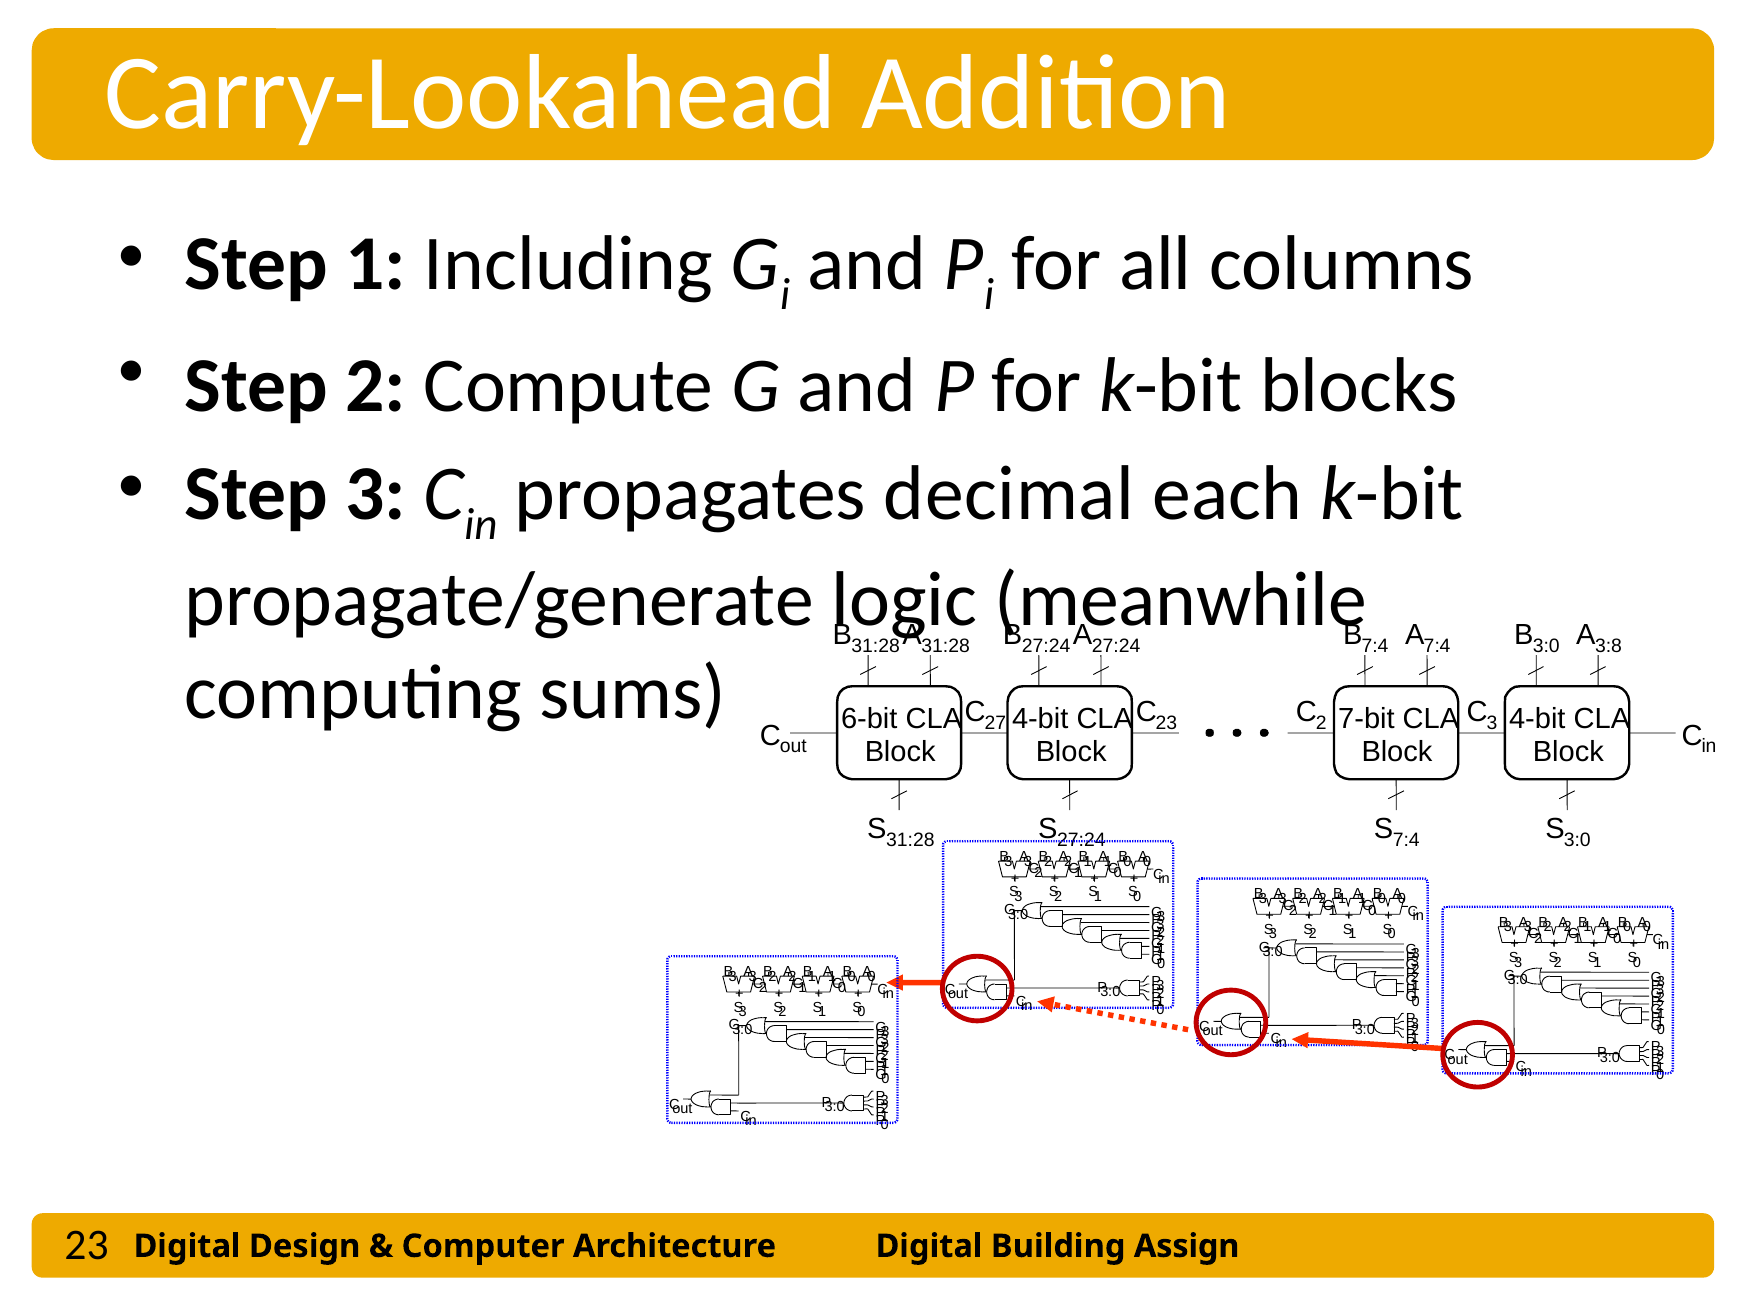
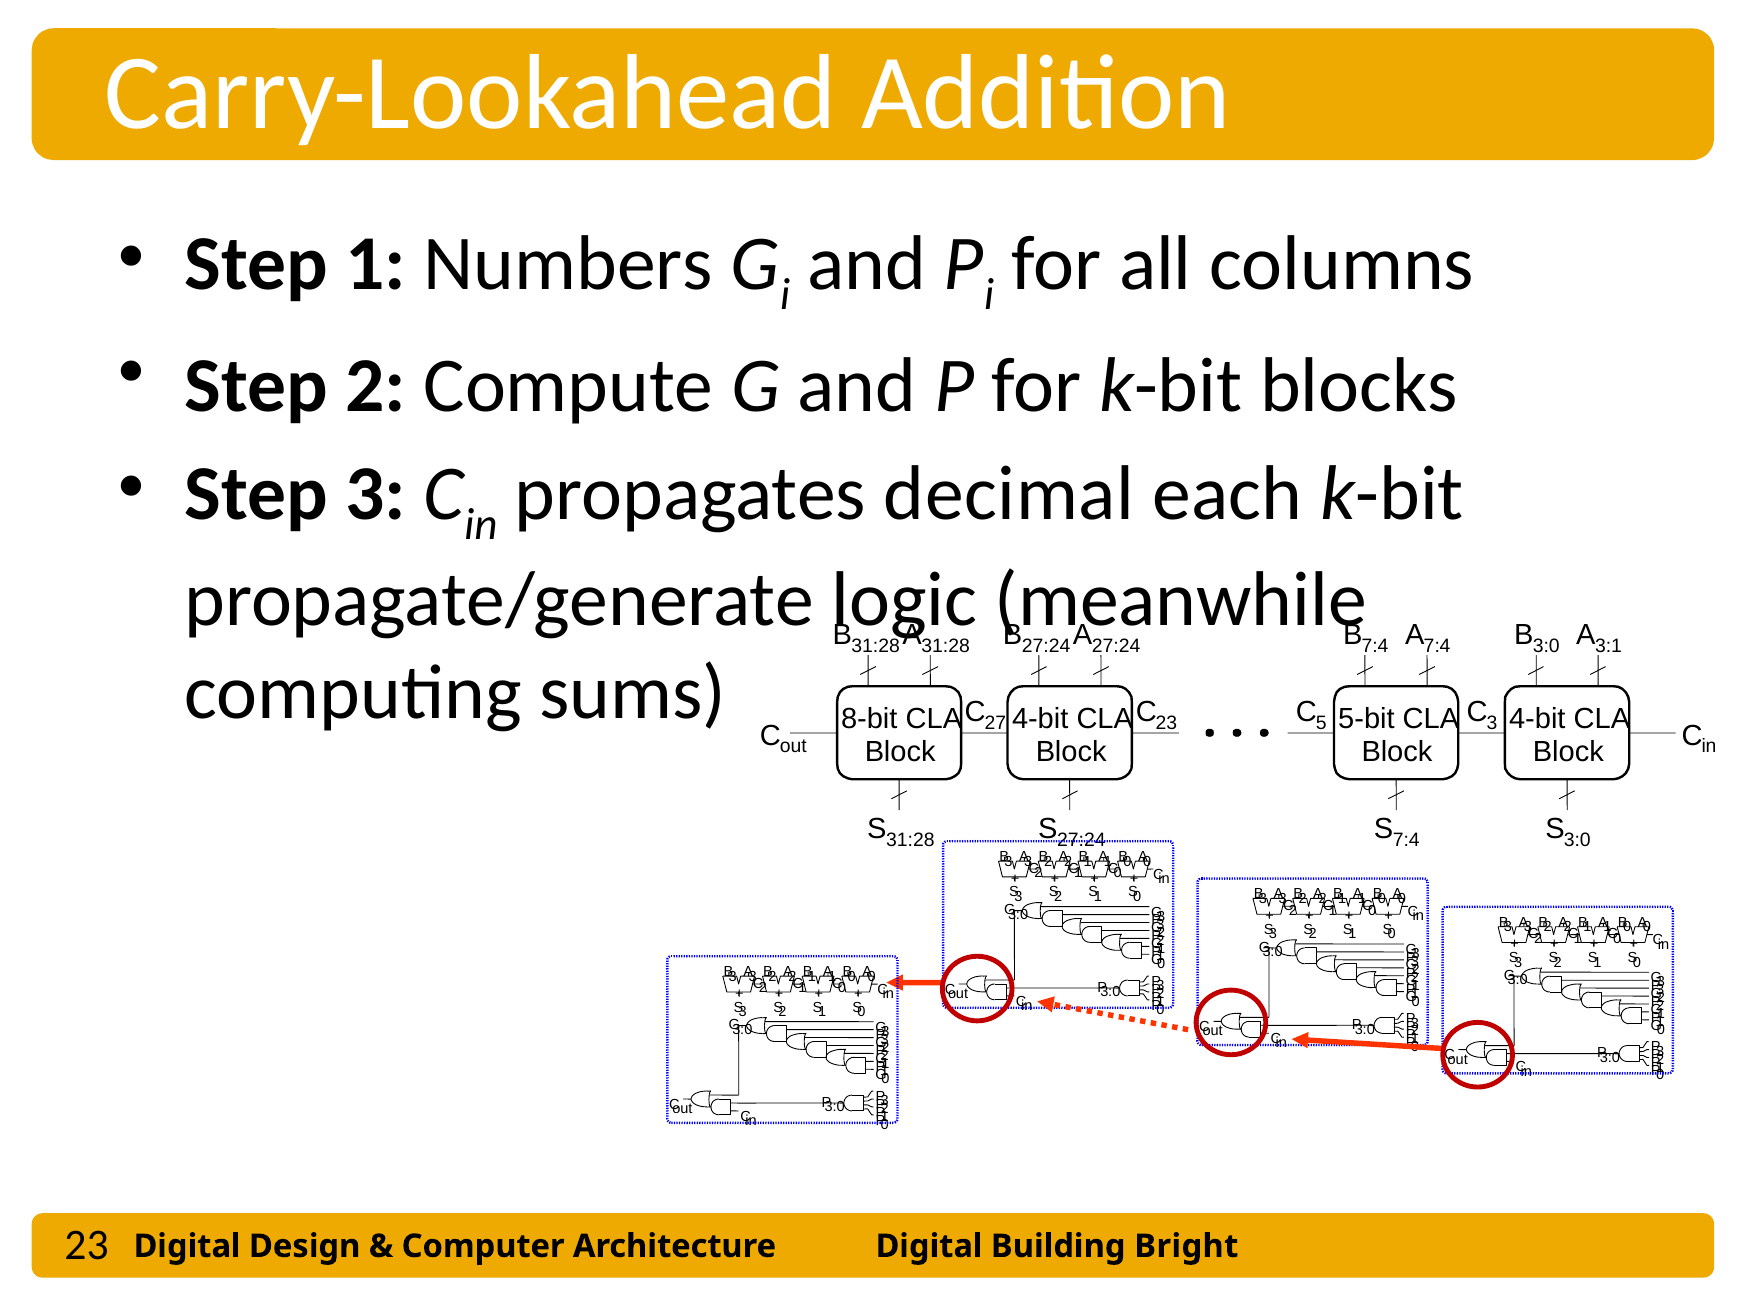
Including: Including -> Numbers (568, 264)
3:8: 3:8 -> 3:1 (1608, 646)
C 2: 2 -> 5 (1321, 723)
6-bit: 6-bit -> 8-bit (869, 720)
7-bit: 7-bit -> 5-bit (1366, 720)
Assign: Assign -> Bright (1186, 1247)
